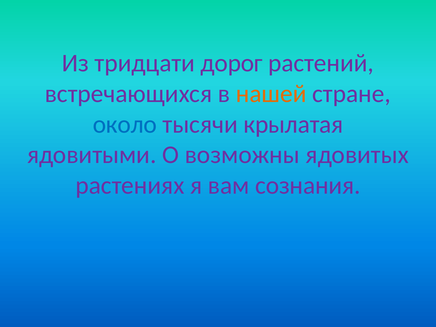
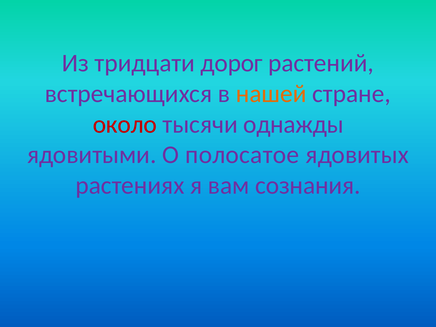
около colour: blue -> red (125, 124)
крылатая: крылатая -> однажды (293, 124)
возможны: возможны -> полосатое (242, 155)
